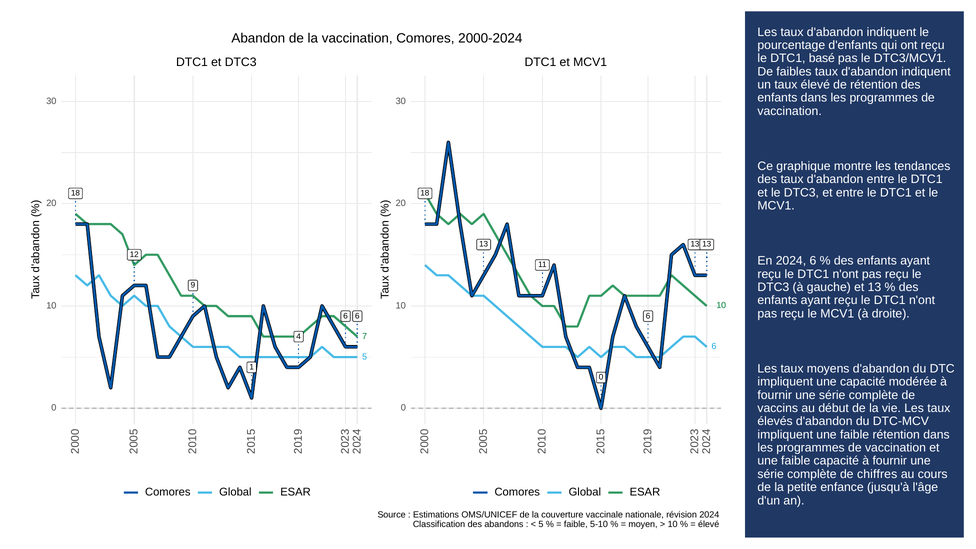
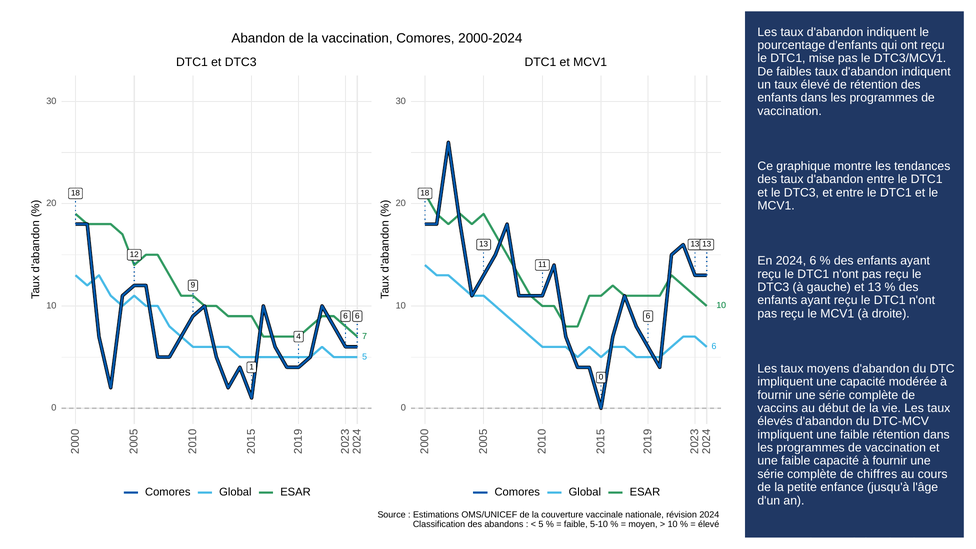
basé: basé -> mise (822, 58)
